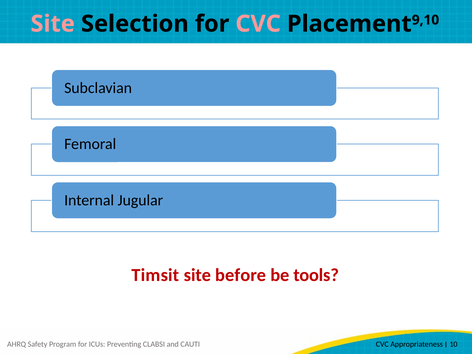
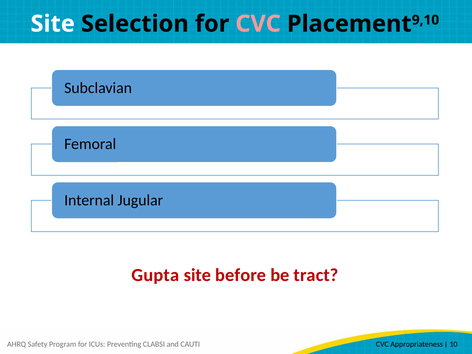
Site colour: pink -> white (53, 24)
Timsit: Timsit -> Gupta (155, 275)
tools: tools -> tract (316, 275)
